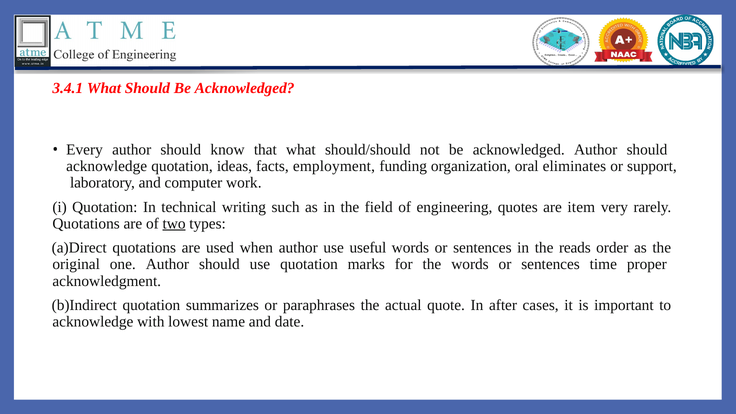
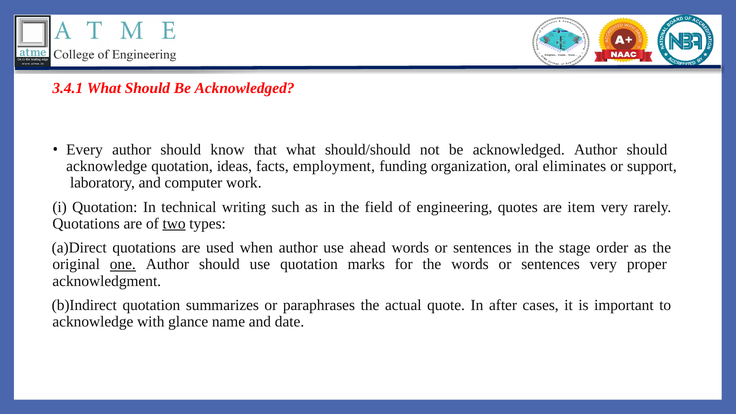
useful: useful -> ahead (368, 248)
reads: reads -> stage (575, 248)
one underline: none -> present (123, 264)
sentences time: time -> very (603, 264)
lowest: lowest -> glance (188, 322)
